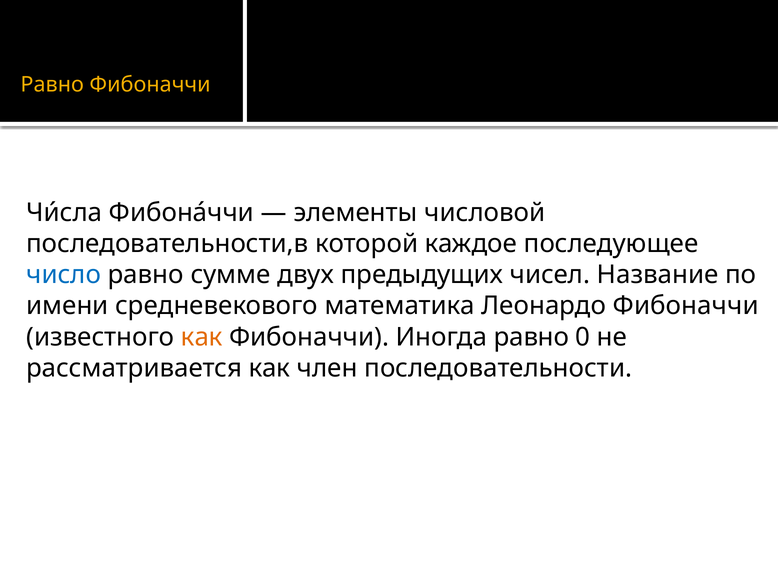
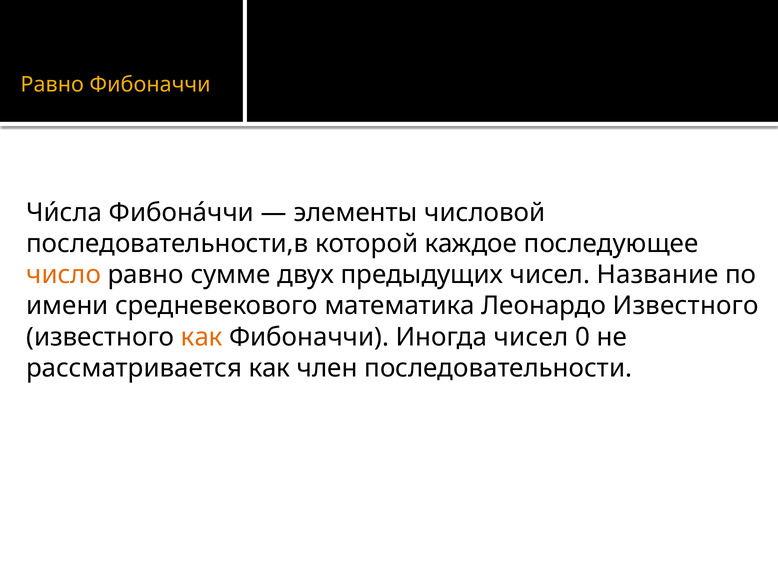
число colour: blue -> orange (64, 275)
Леонардо Фибоначчи: Фибоначчи -> Известного (686, 306)
Иногда равно: равно -> чисел (531, 337)
